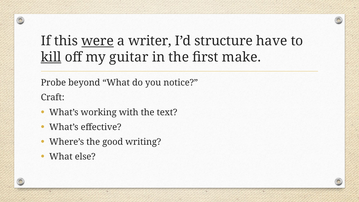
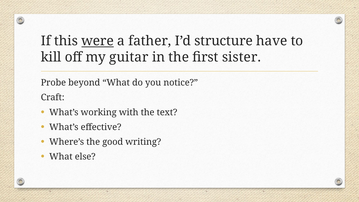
writer: writer -> father (150, 41)
kill underline: present -> none (51, 57)
make: make -> sister (241, 57)
